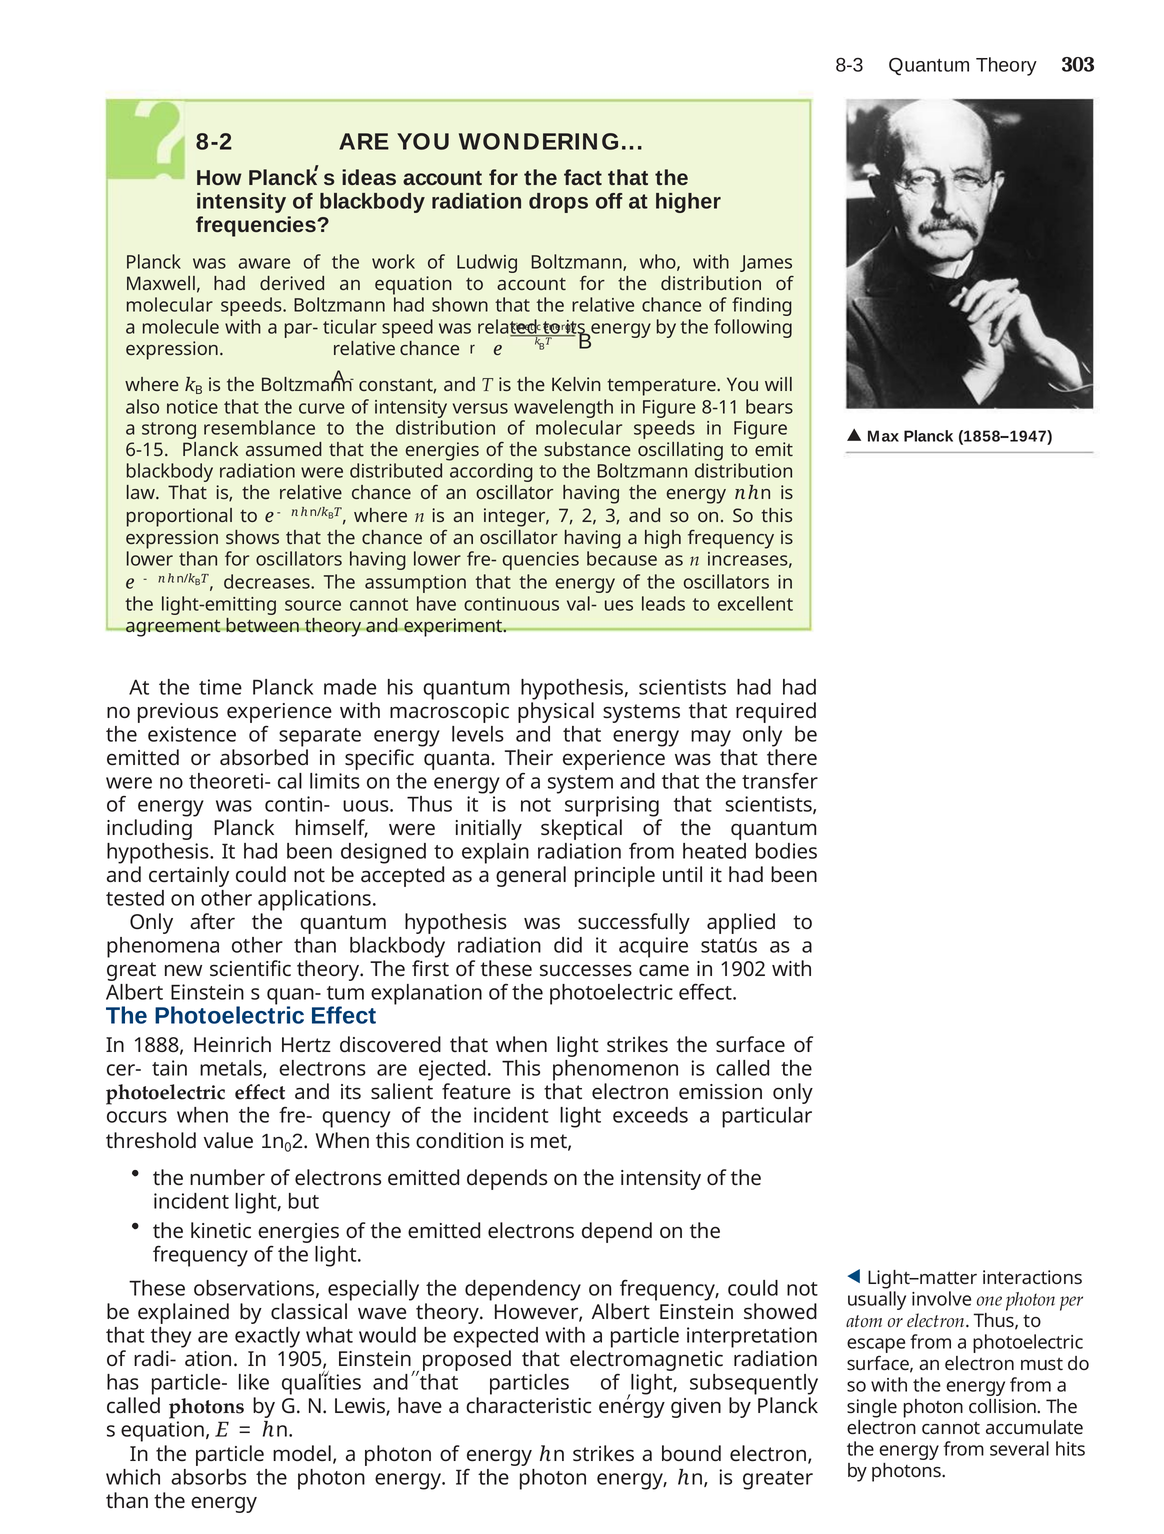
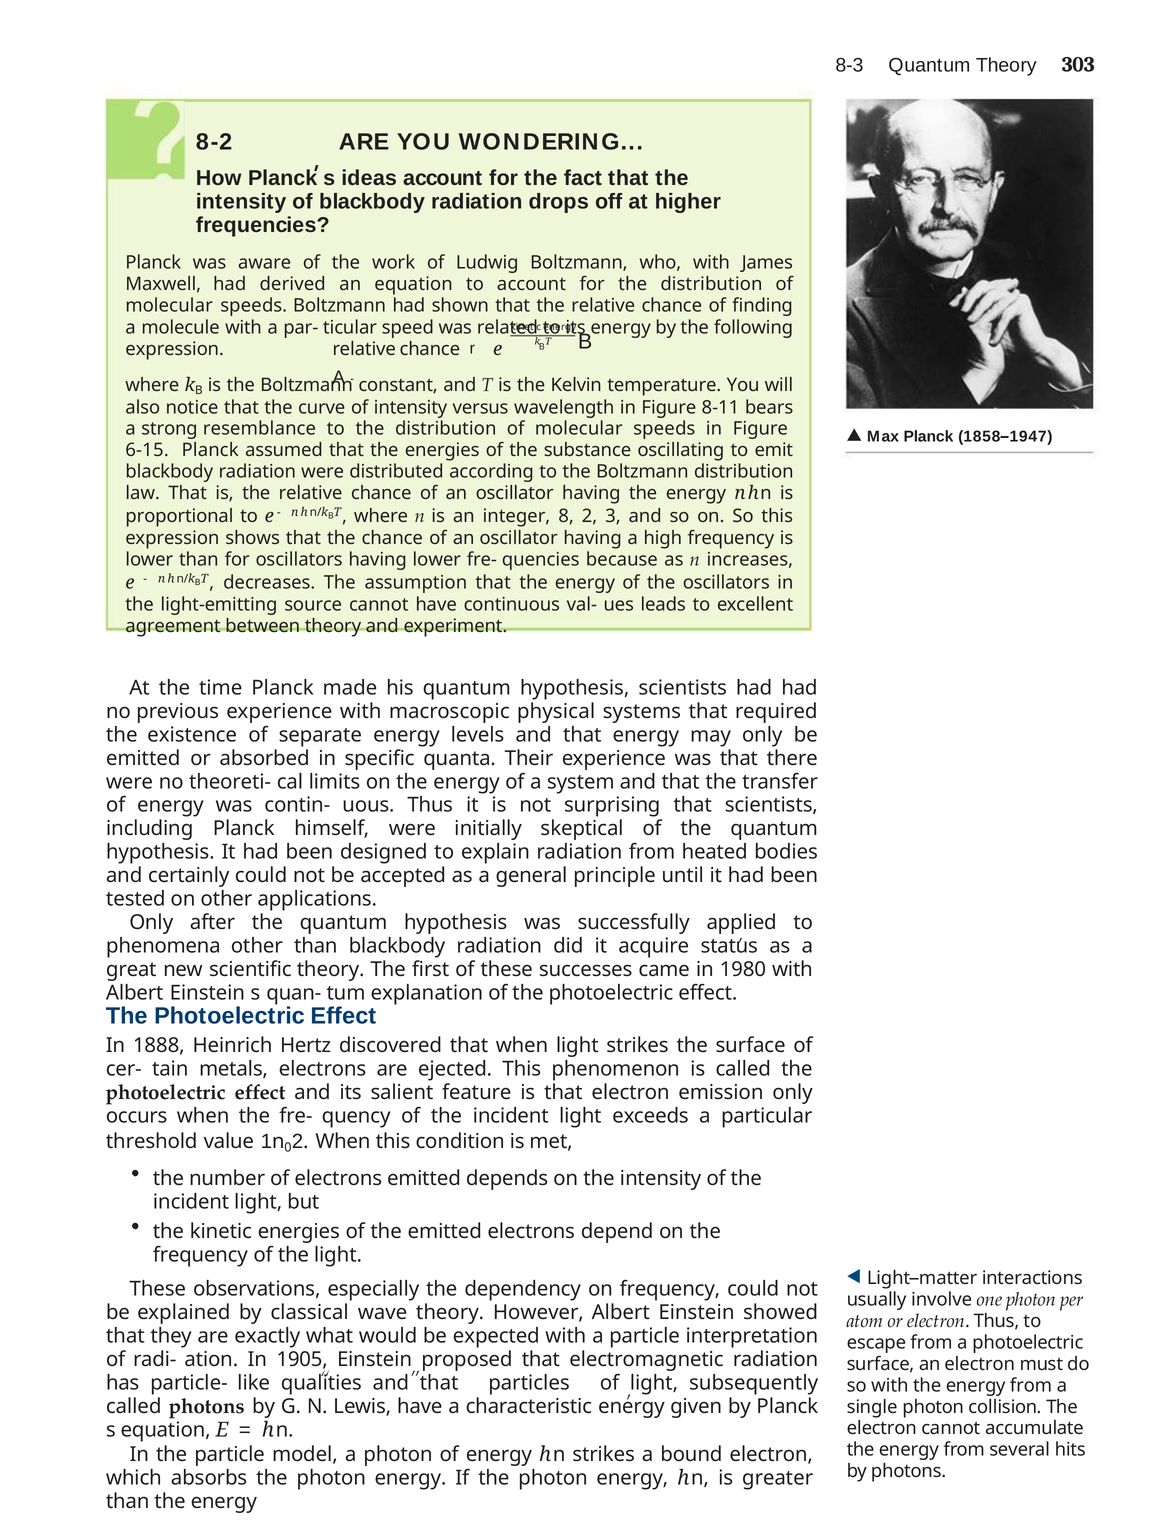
7: 7 -> 8 (566, 516)
1902: 1902 -> 1980 (743, 970)
